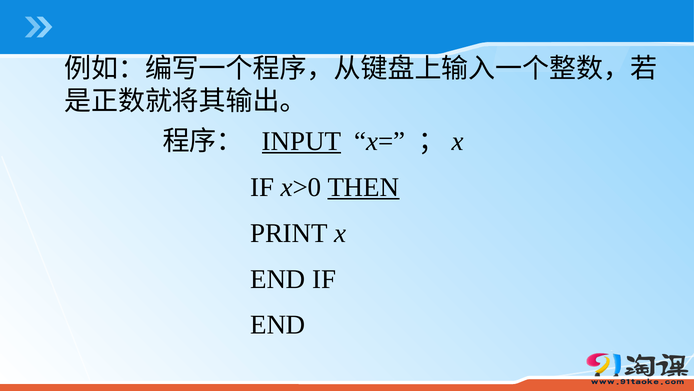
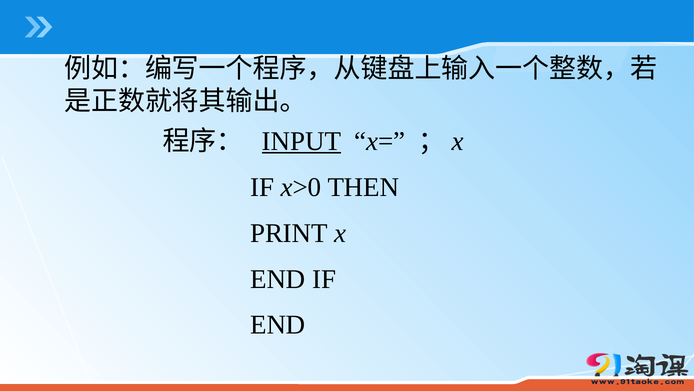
THEN underline: present -> none (363, 187)
